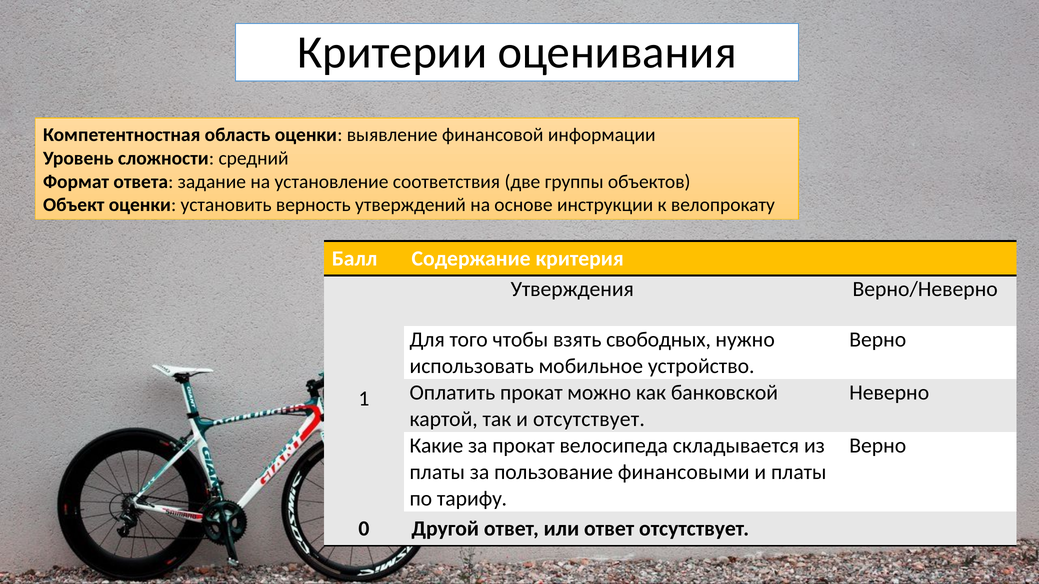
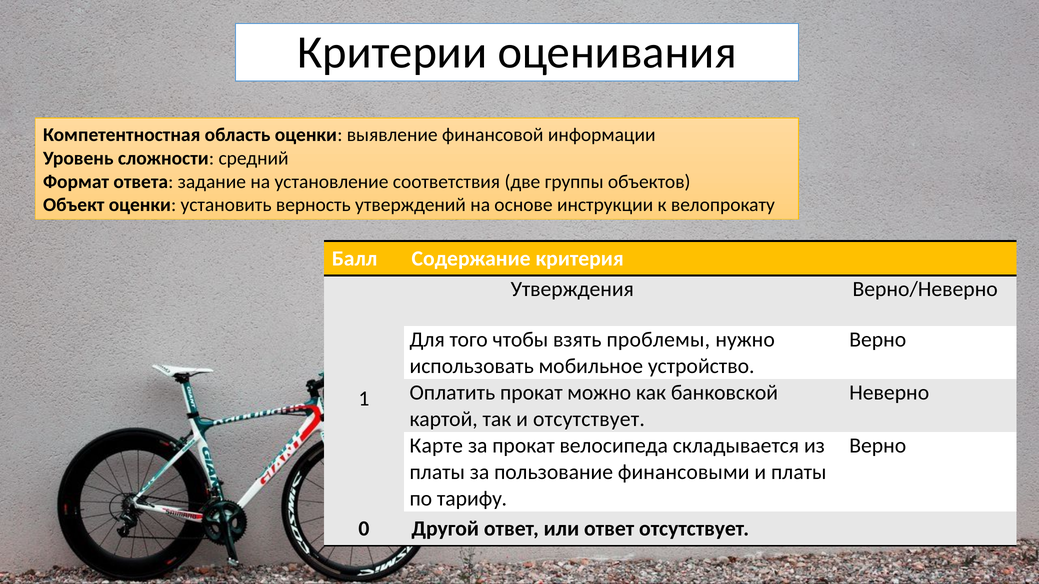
свободных: свободных -> проблемы (658, 340)
Какие: Какие -> Карте (436, 446)
